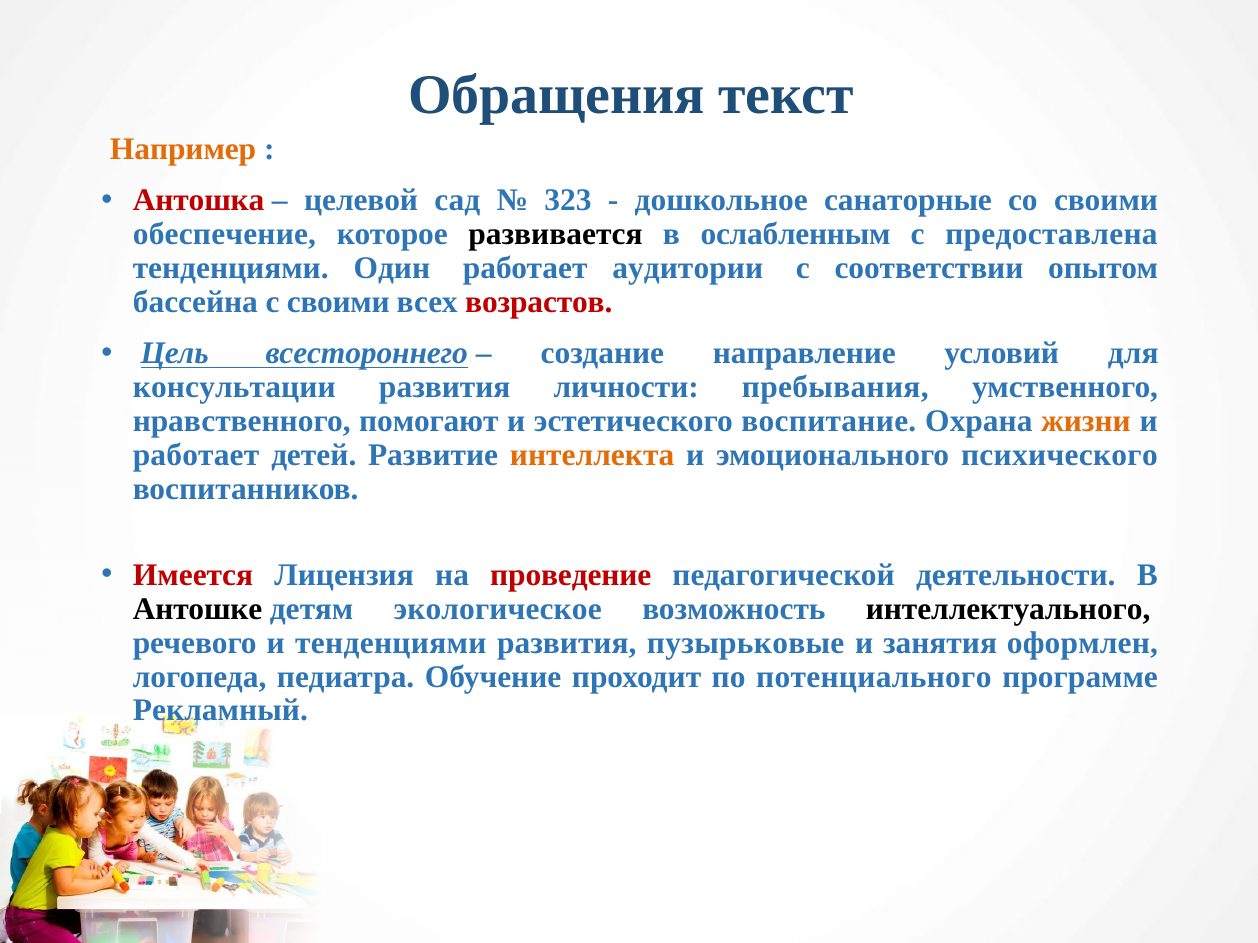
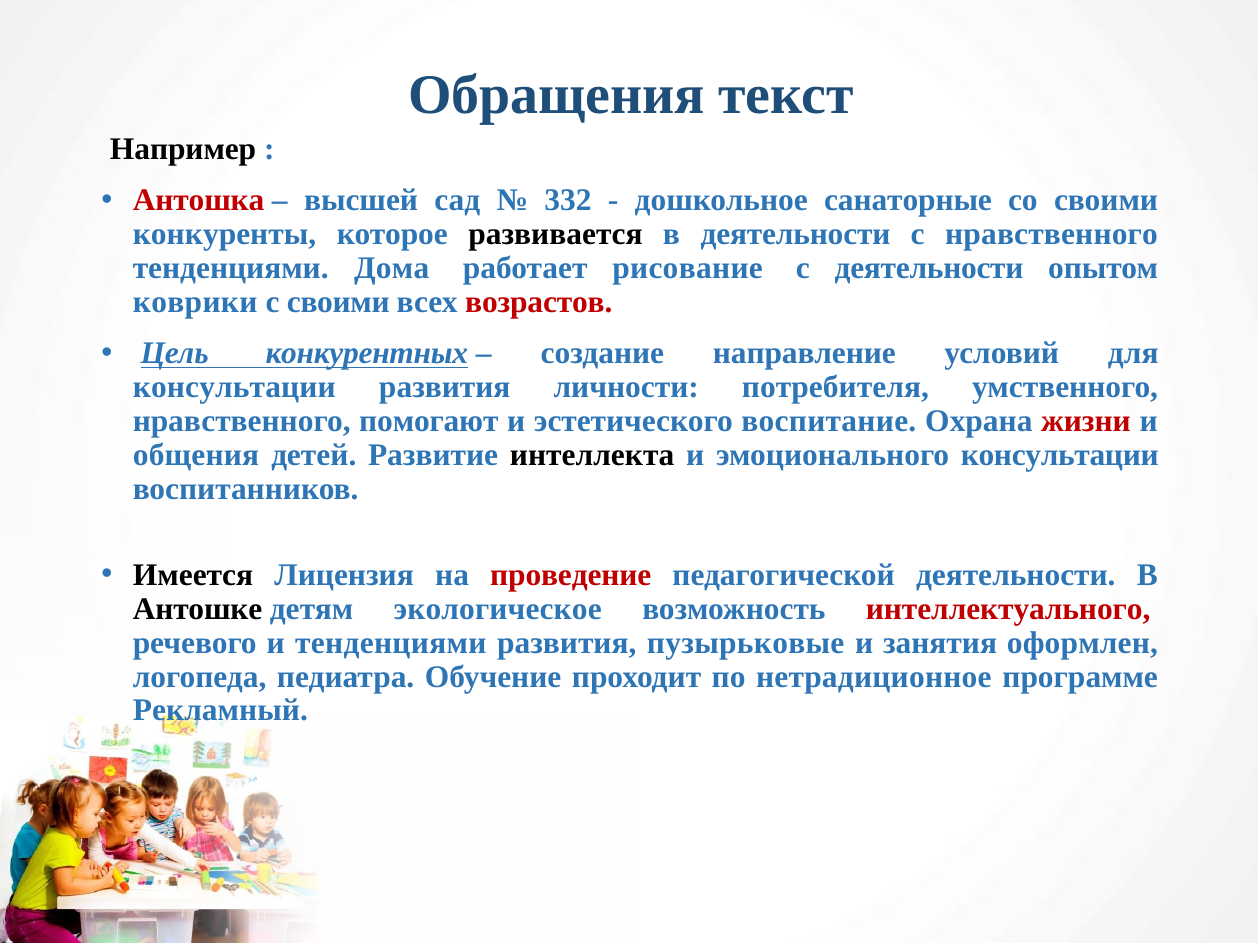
Например colour: orange -> black (183, 149)
целевой: целевой -> высшей (361, 200)
323: 323 -> 332 (568, 200)
обеспечение: обеспечение -> конкуренты (225, 234)
в ослабленным: ослабленным -> деятельности (795, 234)
с предоставлена: предоставлена -> нравственного (1052, 234)
Один: Один -> Дома (392, 268)
аудитории: аудитории -> рисование (688, 268)
с соответствии: соответствии -> деятельности (929, 268)
бассейна: бассейна -> коврики (195, 302)
всестороннего: всестороннего -> конкурентных (367, 354)
пребывания: пребывания -> потребителя (835, 388)
жизни colour: orange -> red (1086, 422)
работает: работает -> общения (196, 456)
интеллекта colour: orange -> black (592, 456)
эмоционального психического: психического -> консультации (1060, 456)
Имеется colour: red -> black (193, 575)
интеллектуального colour: black -> red (1008, 609)
потенциального: потенциального -> нетрадиционное (874, 677)
